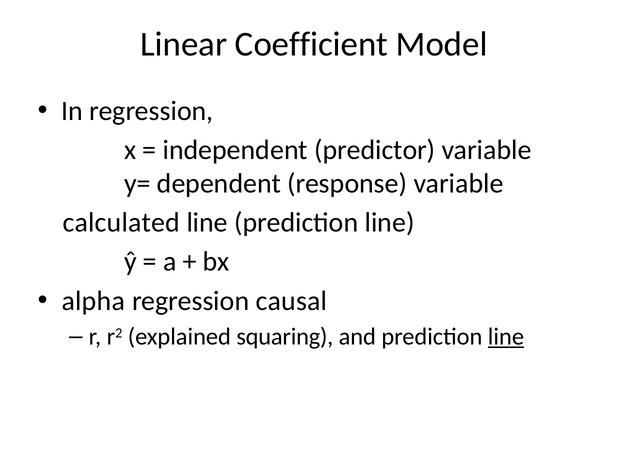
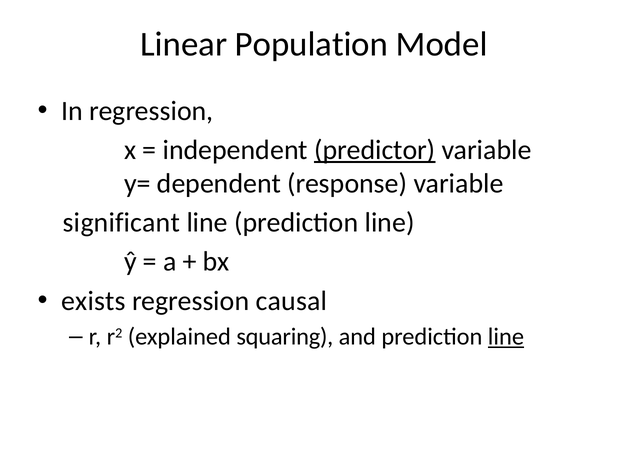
Coefficient: Coefficient -> Population (312, 44)
predictor underline: none -> present (375, 150)
calculated: calculated -> significant (121, 223)
alpha: alpha -> exists (93, 301)
